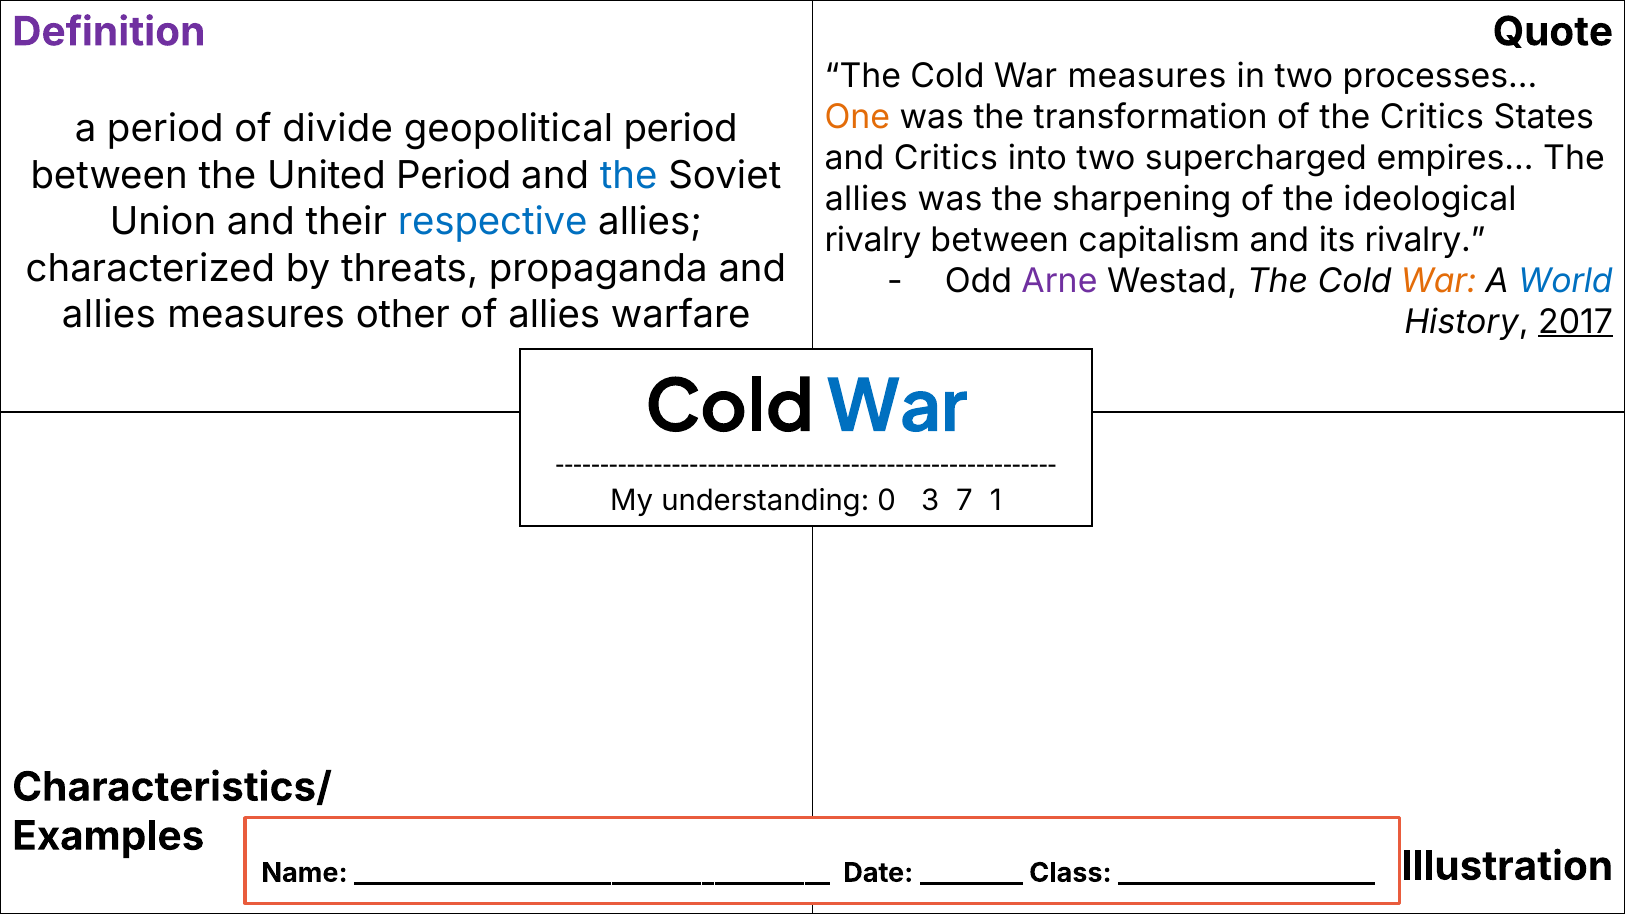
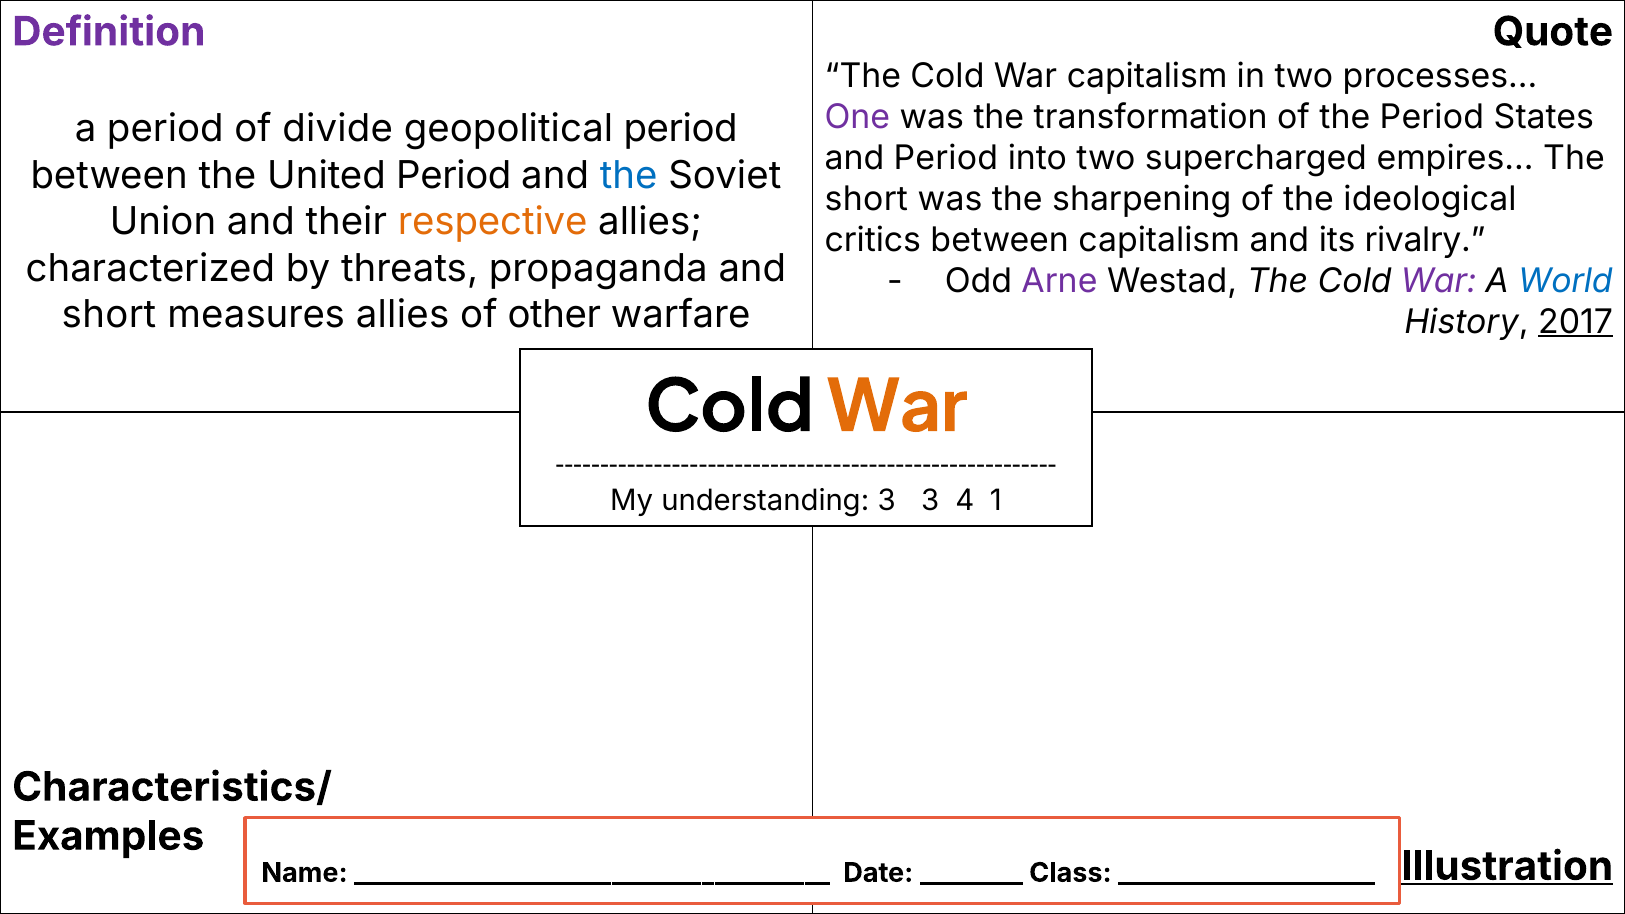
War measures: measures -> capitalism (1147, 77)
One colour: orange -> purple (857, 118)
the Critics: Critics -> Period (1432, 118)
and Critics: Critics -> Period (946, 158)
allies: allies -> short (866, 199)
respective colour: blue -> orange (493, 222)
rivalry: rivalry -> critics (873, 240)
War colour: orange -> purple (1439, 281)
allies: allies -> short (109, 315)
measures other: other -> allies (403, 315)
of allies: allies -> other (554, 315)
War colour: blue -> orange (897, 407)
understanding 0: 0 -> 3 (887, 501)
7: 7 -> 4 (965, 501)
Illustration underline: none -> present (1507, 866)
